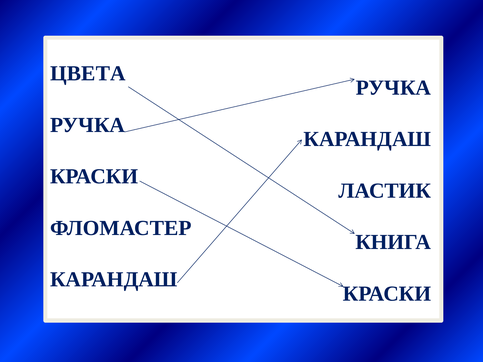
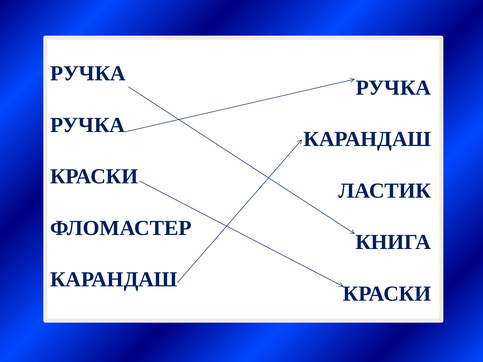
ЦВЕТА: ЦВЕТА -> РУЧКА (88, 74)
